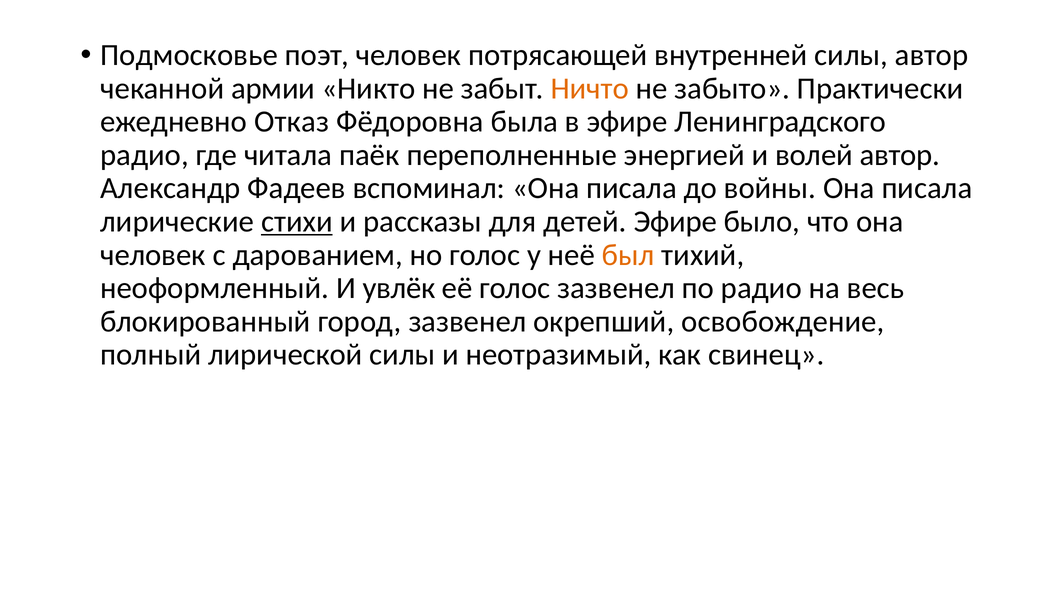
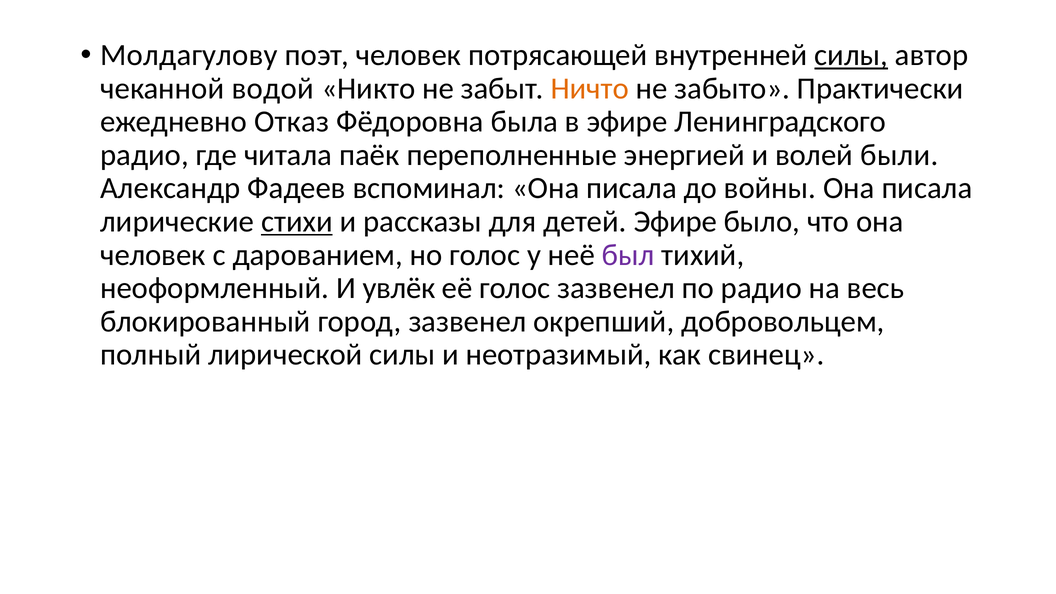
Подмосковье: Подмосковье -> Молдагулову (189, 55)
силы underline: none -> present (851, 55)
армии: армии -> водой (273, 88)
волей автор: автор -> были (900, 155)
был colour: orange -> purple (628, 255)
освобождение: освобождение -> добровольцем (783, 321)
